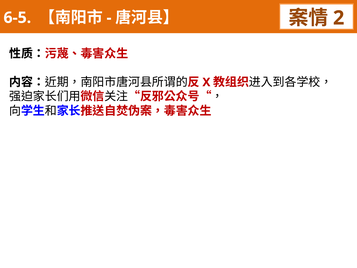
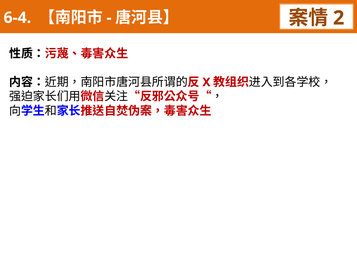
6-5: 6-5 -> 6-4 (17, 18)
